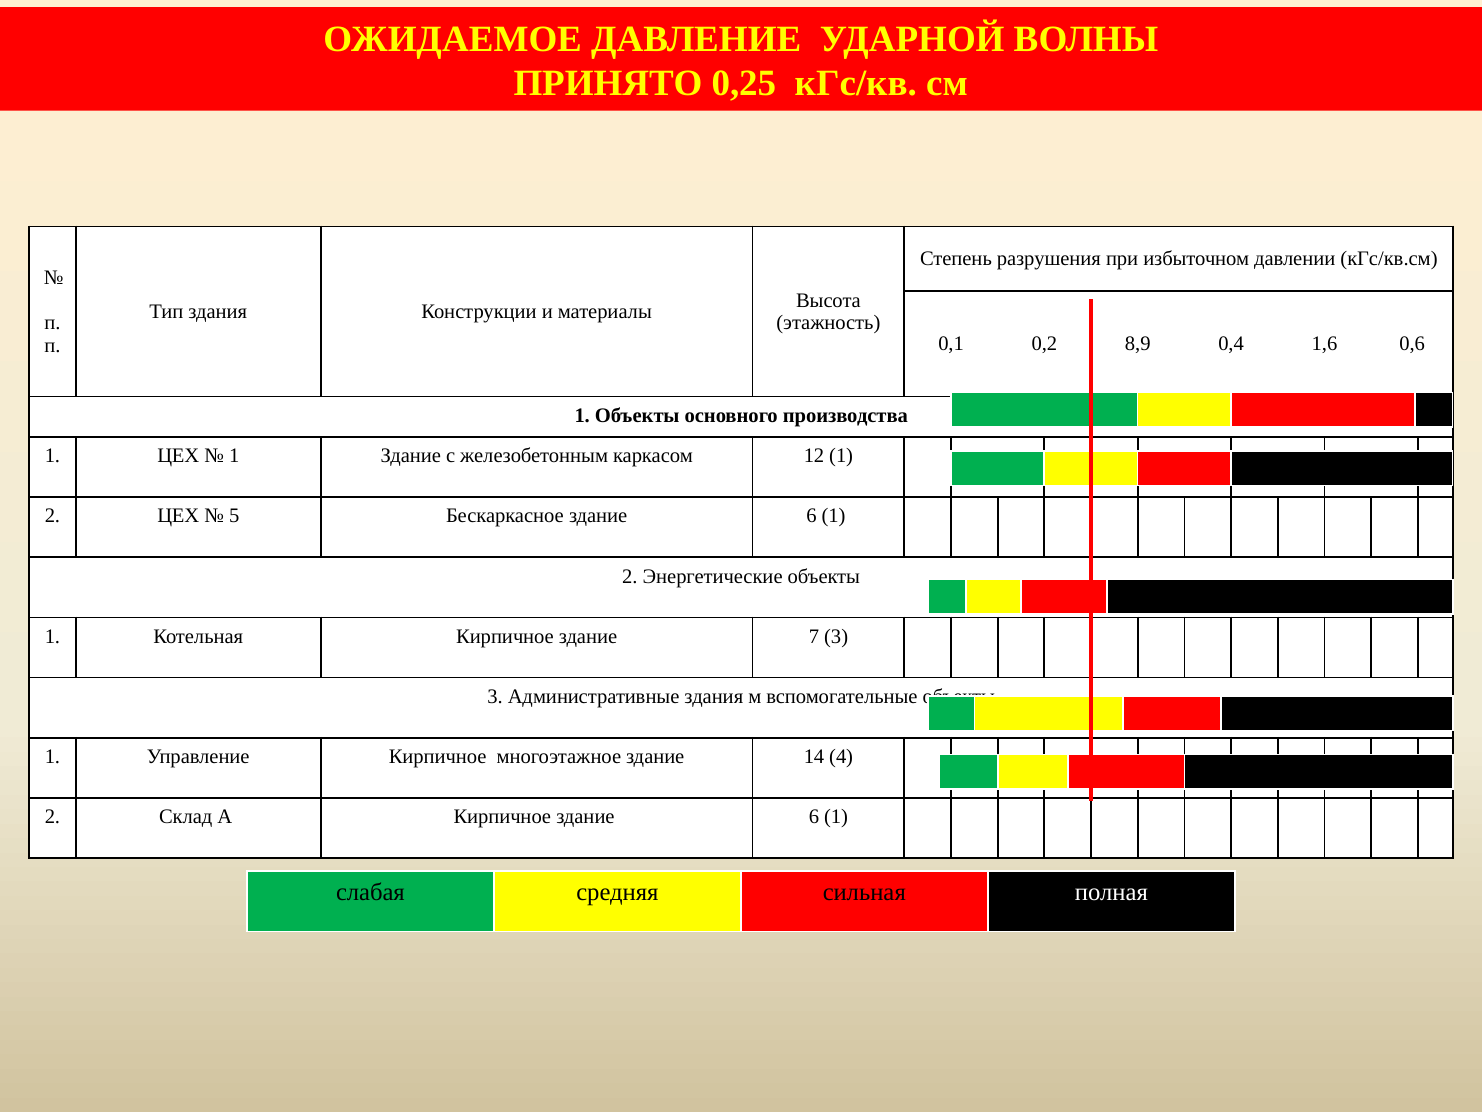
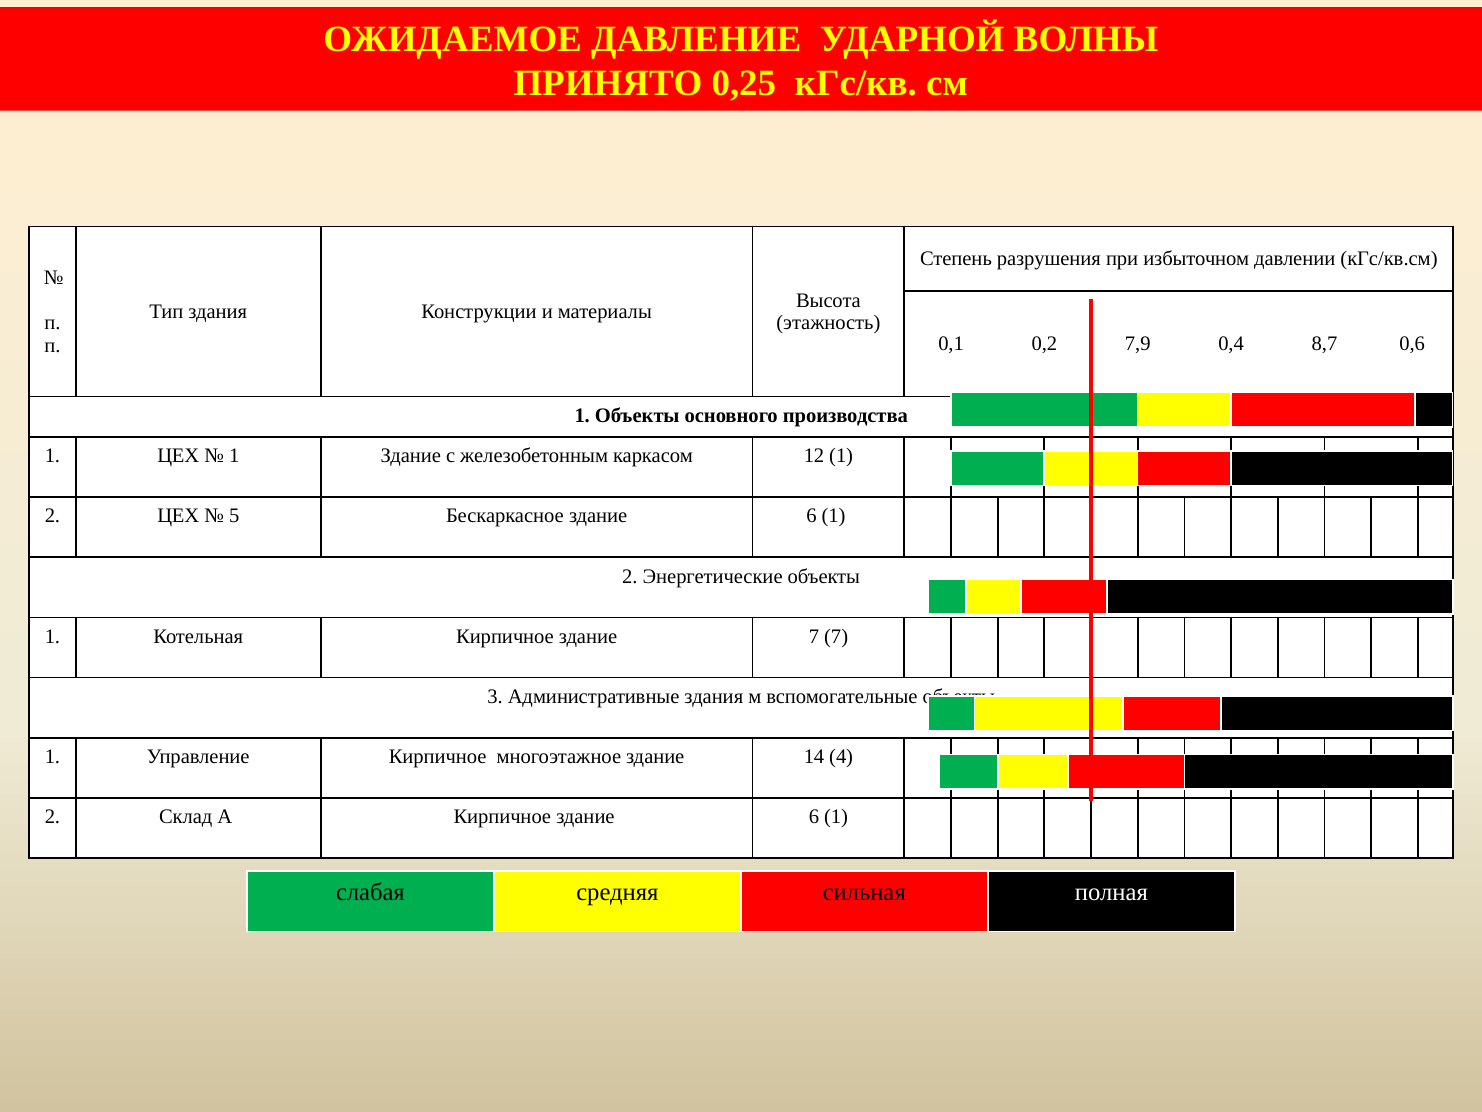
8,9: 8,9 -> 7,9 (1138, 344)
1,6: 1,6 -> 8,7 (1325, 344)
7 3: 3 -> 7 (836, 636)
